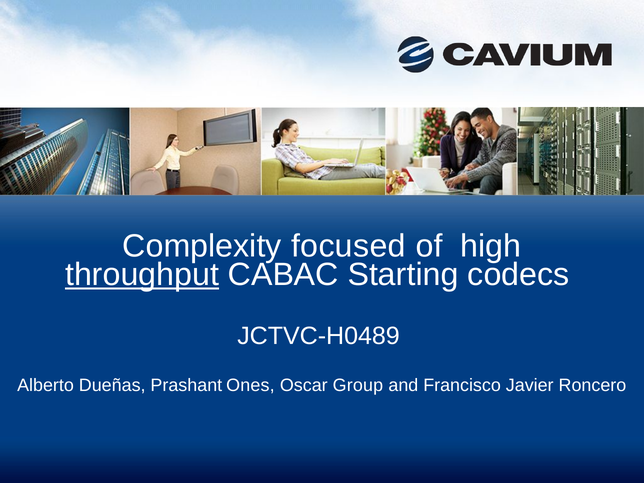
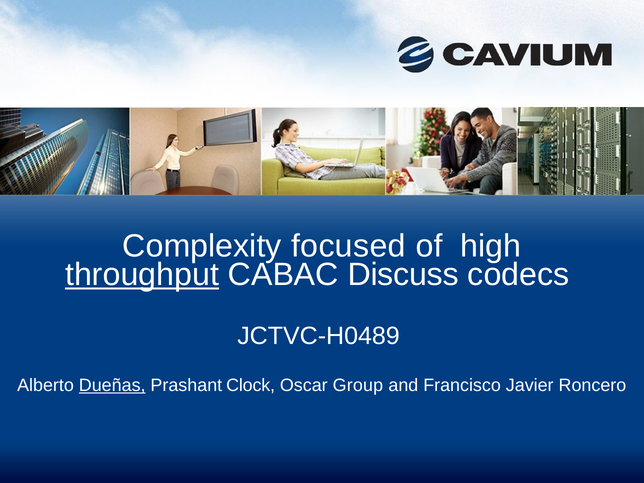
Starting: Starting -> Discuss (403, 275)
Dueñas underline: none -> present (112, 385)
Ones: Ones -> Clock (251, 385)
